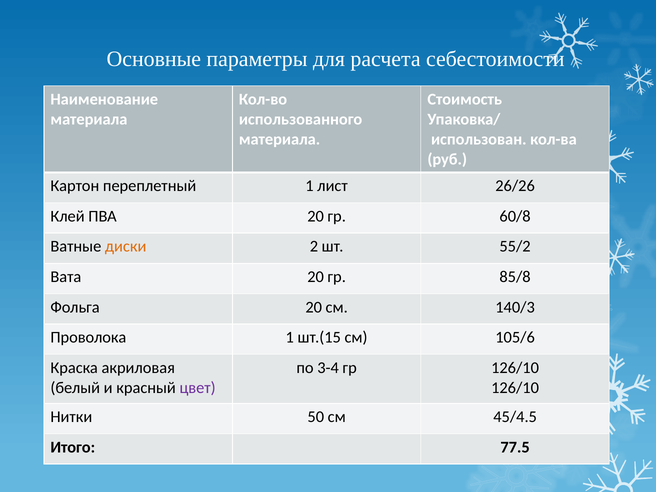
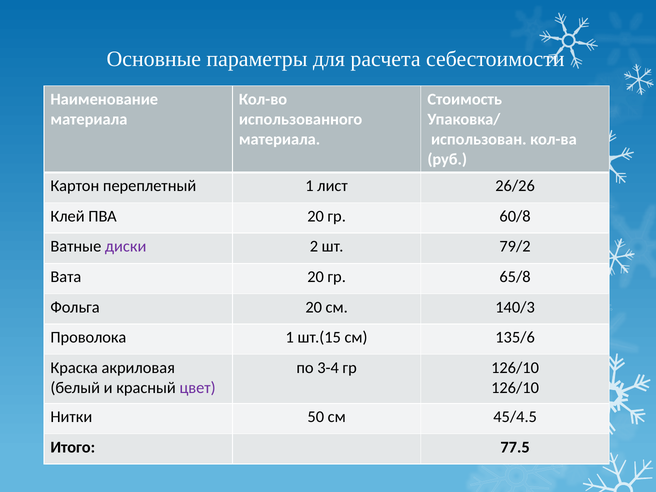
диски colour: orange -> purple (126, 247)
55/2: 55/2 -> 79/2 (515, 247)
85/8: 85/8 -> 65/8 (515, 277)
105/6: 105/6 -> 135/6 (515, 337)
